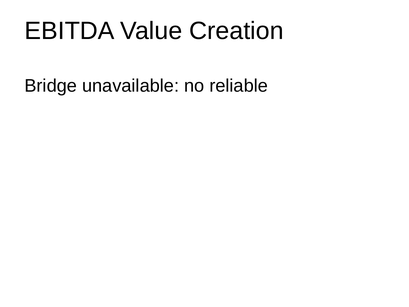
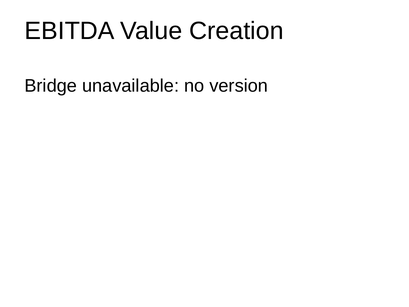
reliable: reliable -> version (239, 86)
